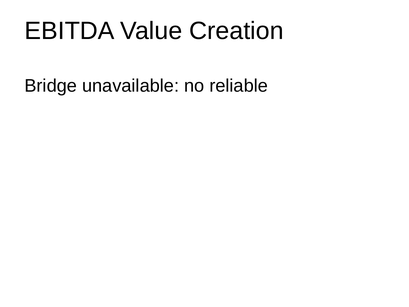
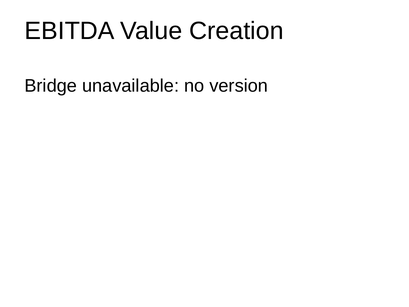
reliable: reliable -> version (239, 86)
